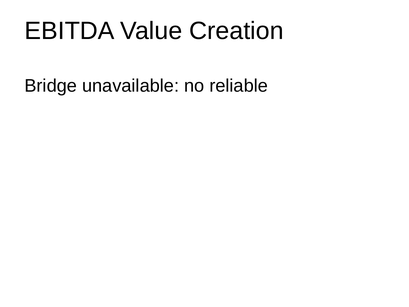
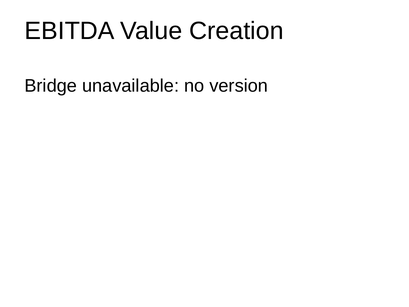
reliable: reliable -> version (239, 86)
